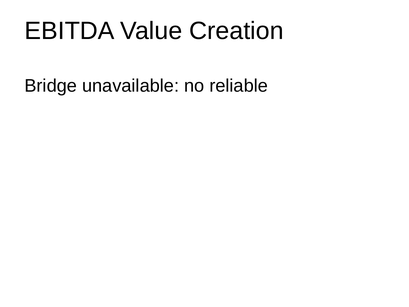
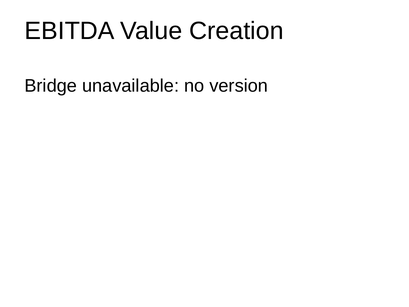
reliable: reliable -> version (239, 86)
